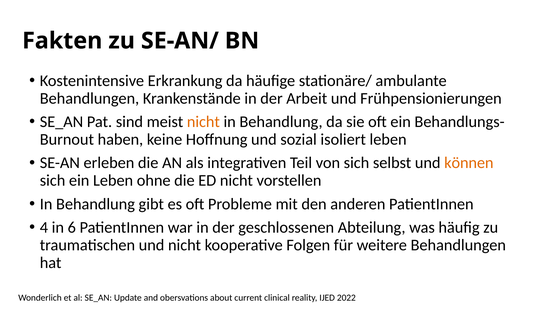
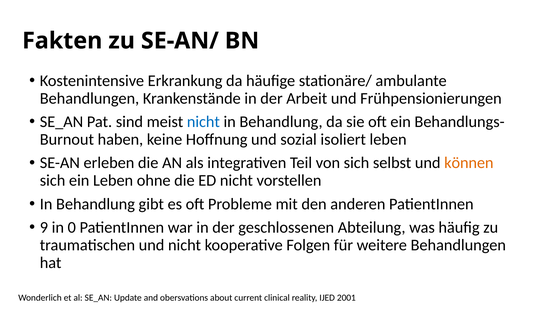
nicht colour: orange -> blue (203, 122)
4: 4 -> 9 (44, 227)
6: 6 -> 0 (72, 227)
2022: 2022 -> 2001 (346, 297)
